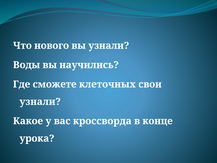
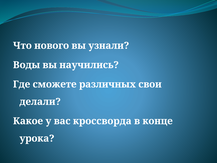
клеточных: клеточных -> различных (107, 84)
узнали: узнали -> делали (40, 102)
